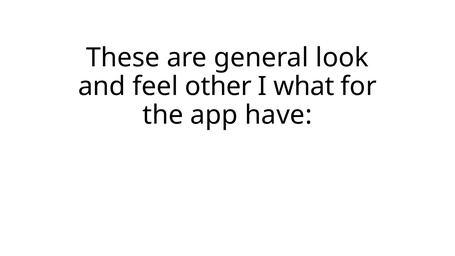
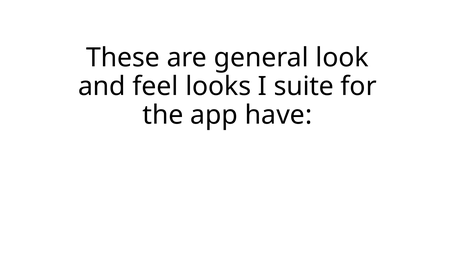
other: other -> looks (218, 86)
what: what -> suite (304, 86)
